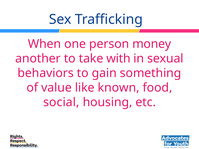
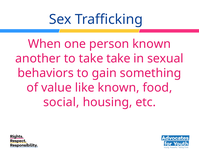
person money: money -> known (152, 44)
take with: with -> take (118, 59)
